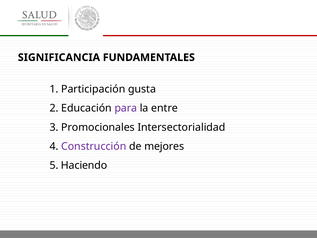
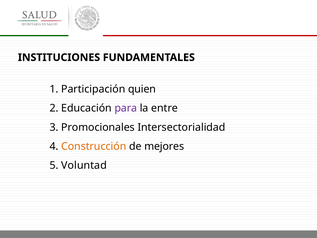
SIGNIFICANCIA: SIGNIFICANCIA -> INSTITUCIONES (59, 57)
gusta: gusta -> quien (142, 89)
Construcción colour: purple -> orange (94, 146)
Haciendo: Haciendo -> Voluntad (84, 165)
